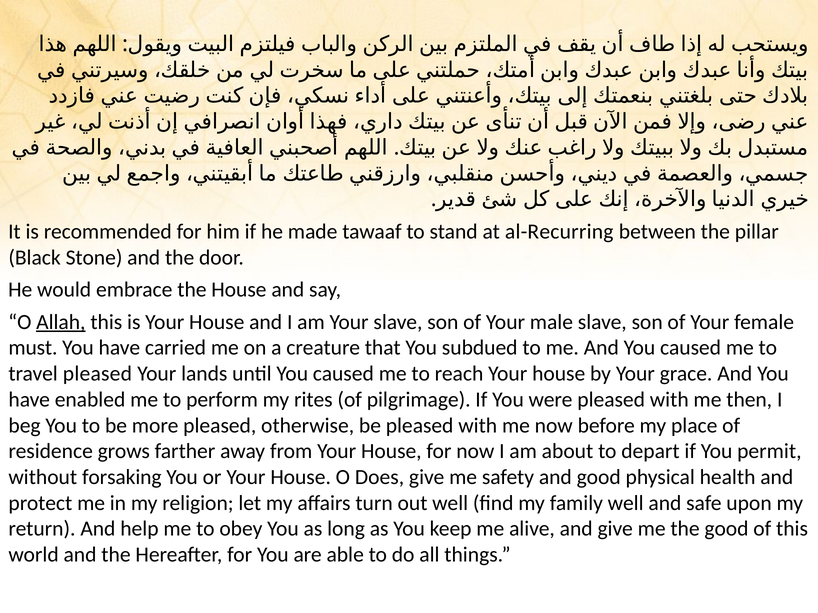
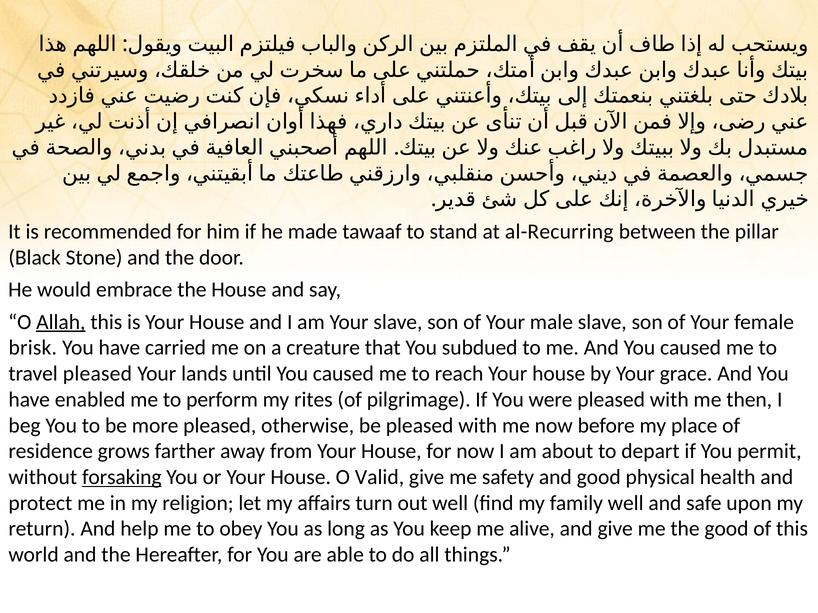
must: must -> brisk (33, 348)
forsaking underline: none -> present (122, 478)
Does: Does -> Valid (380, 478)
